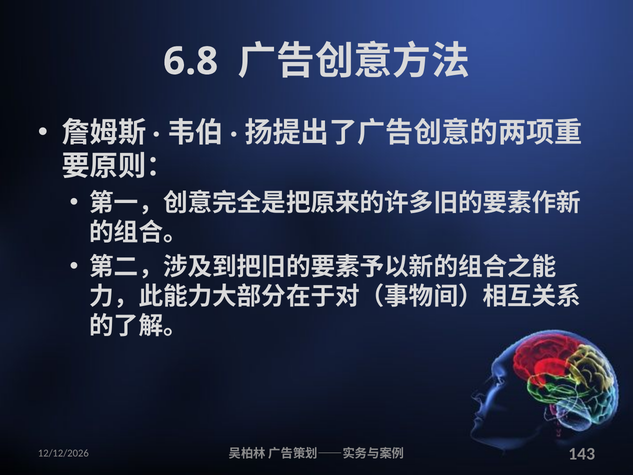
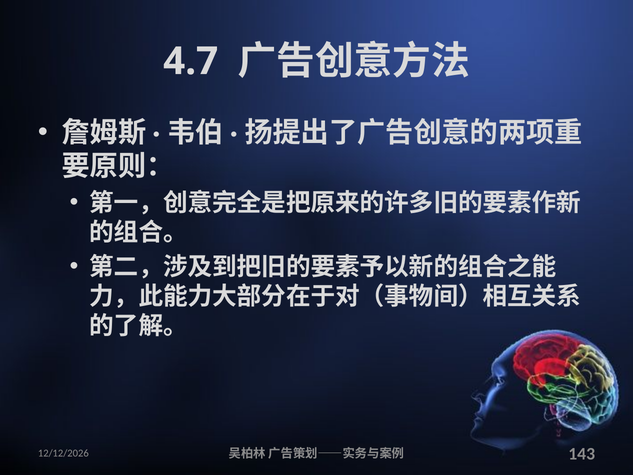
6.8: 6.8 -> 4.7 (191, 61)
